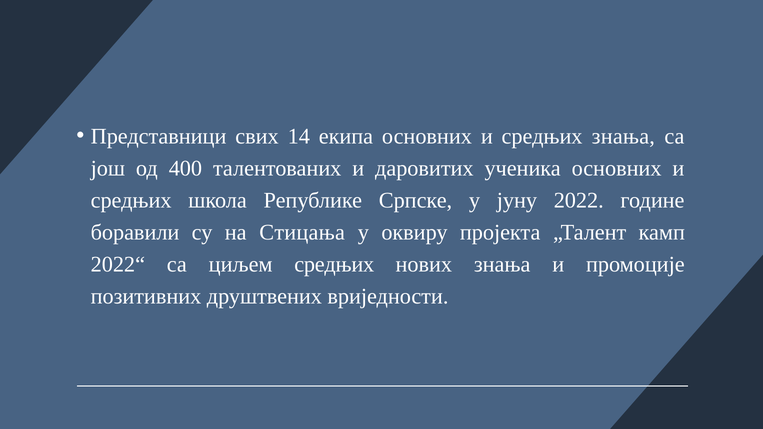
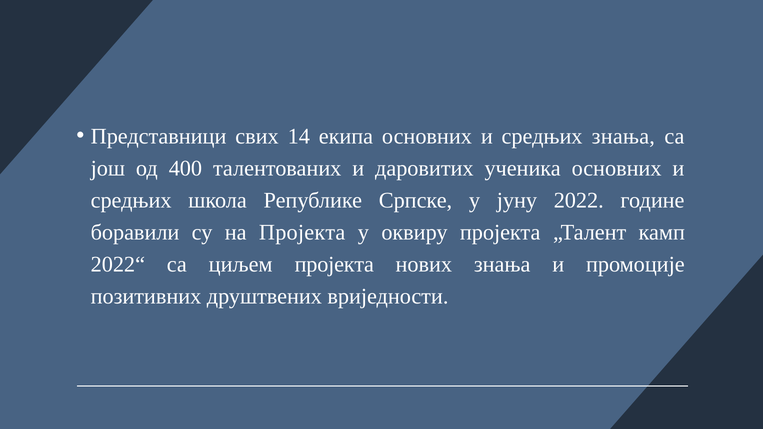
на Стицања: Стицања -> Пројекта (302, 232)
циљем средњих: средњих -> пројекта (334, 264)
